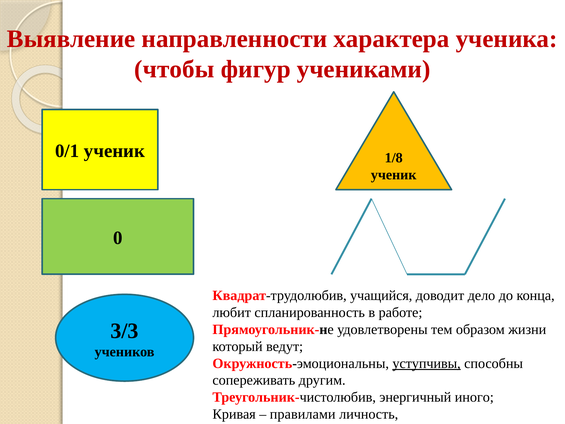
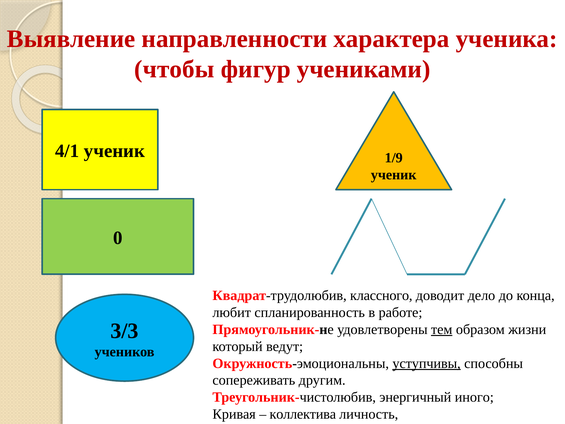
0/1: 0/1 -> 4/1 (67, 151)
1/8: 1/8 -> 1/9 (394, 158)
учащийся: учащийся -> классного (381, 295)
тем underline: none -> present (442, 329)
правилами: правилами -> коллектива (303, 414)
